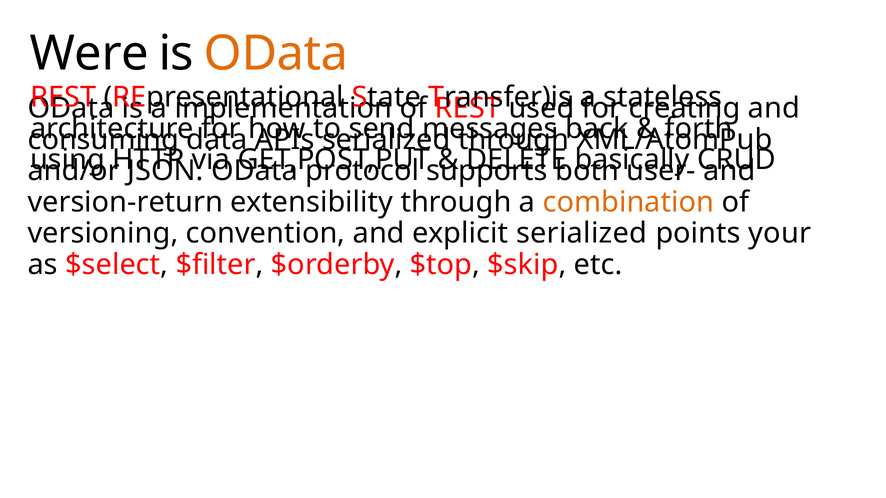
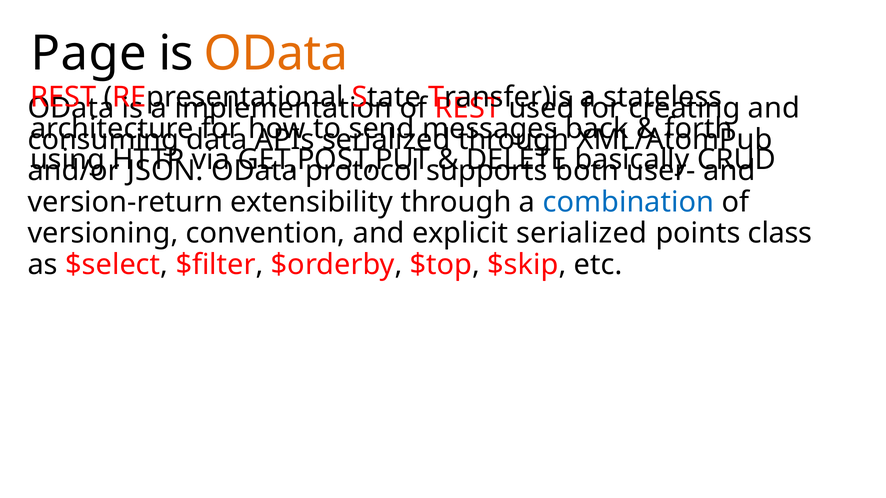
Were: Were -> Page (89, 54)
combination colour: orange -> blue (628, 202)
your: your -> class (780, 234)
